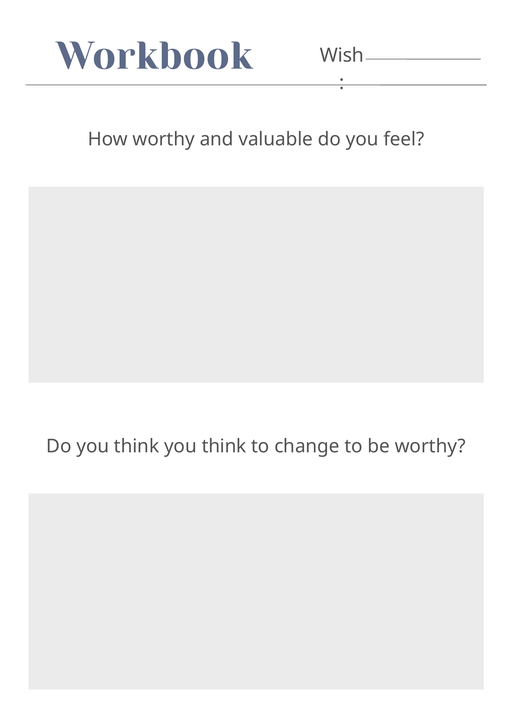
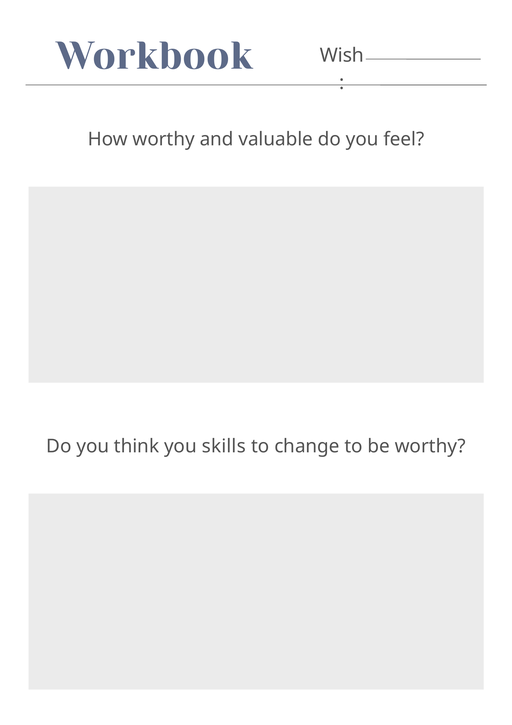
think you think: think -> skills (224, 446)
